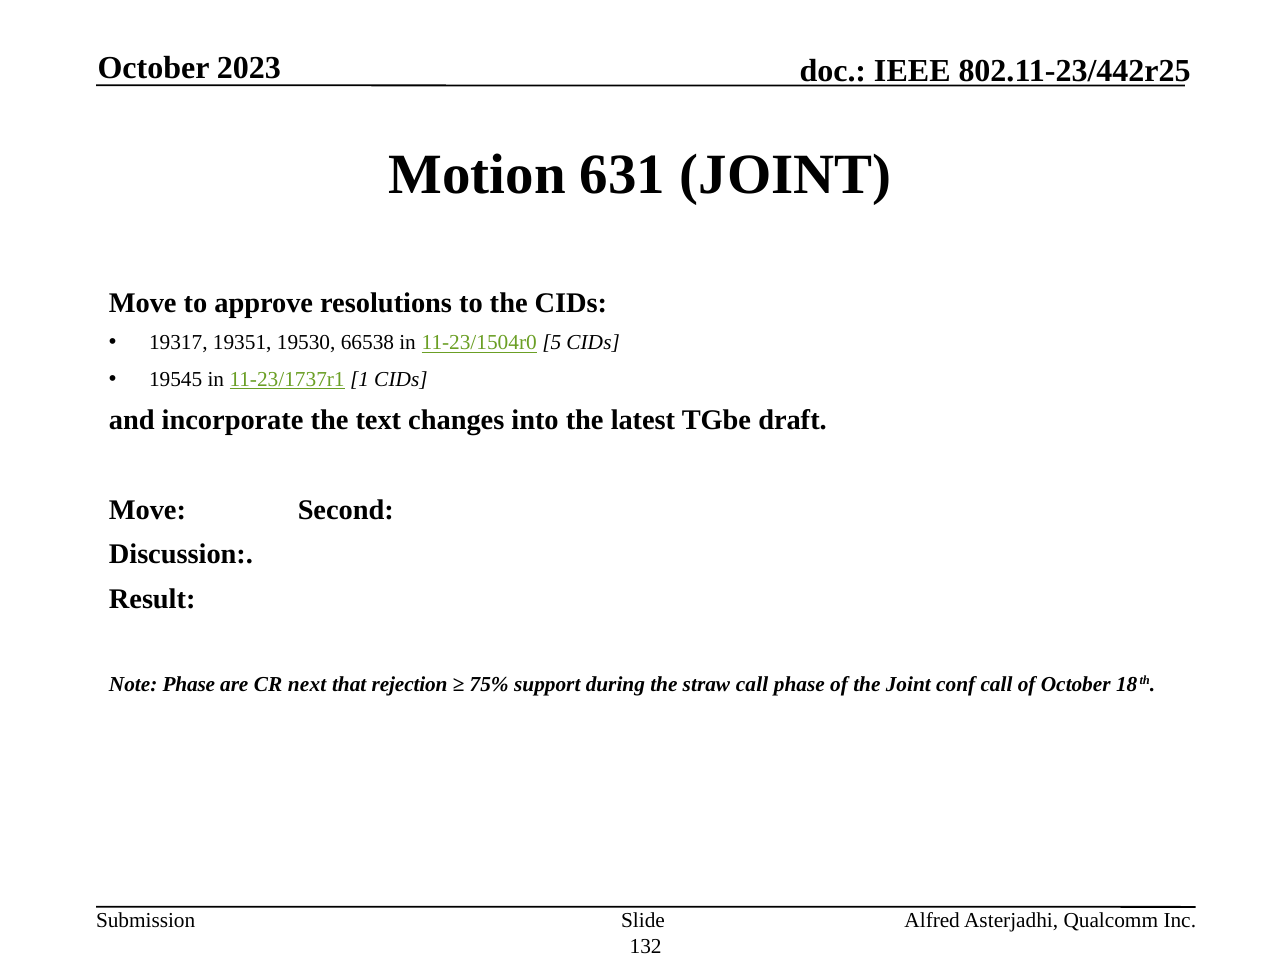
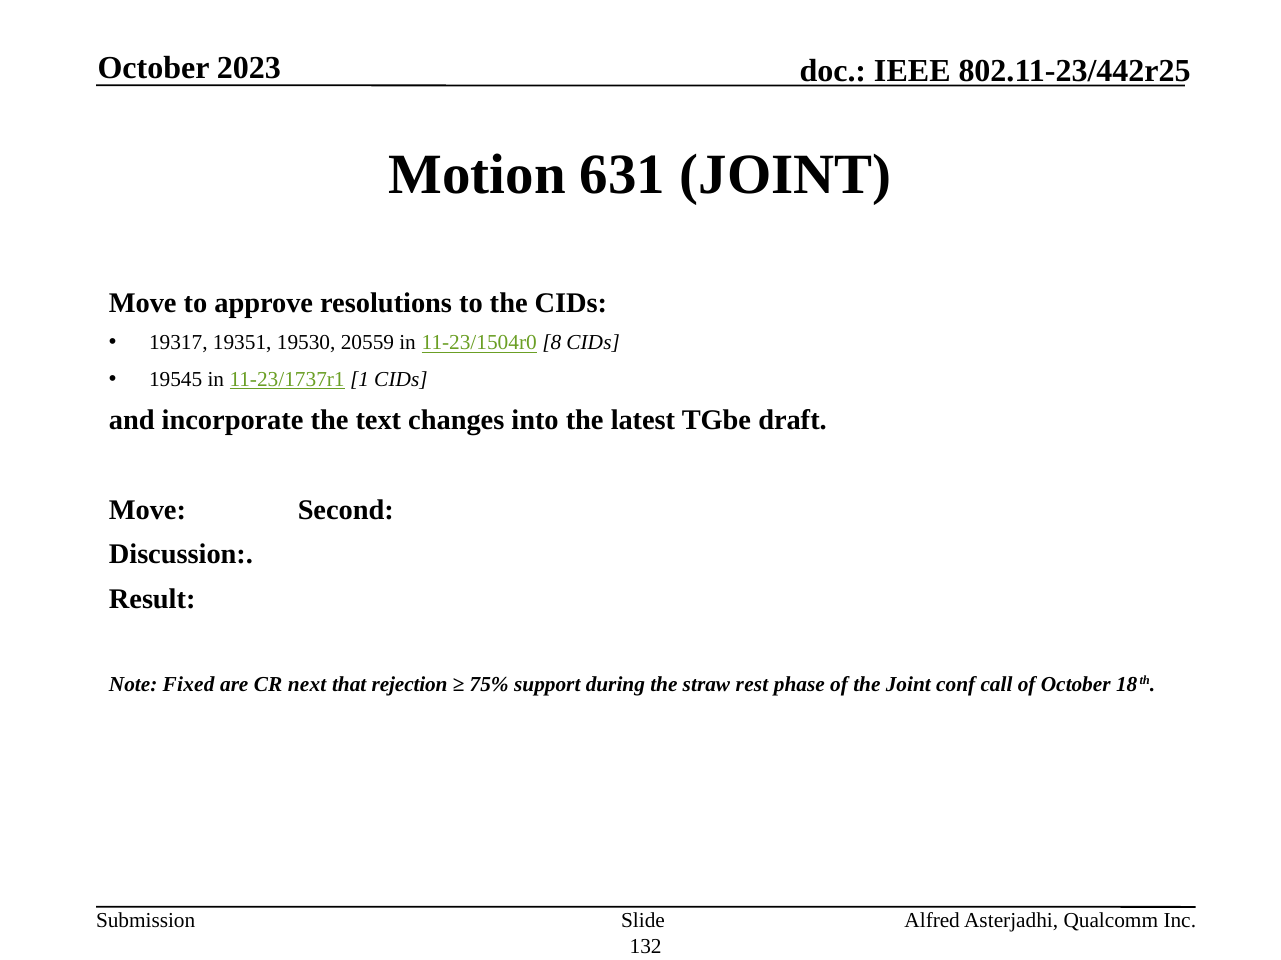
66538: 66538 -> 20559 (367, 343)
5: 5 -> 8 (552, 343)
Note Phase: Phase -> Fixed (189, 685)
straw call: call -> rest (752, 685)
